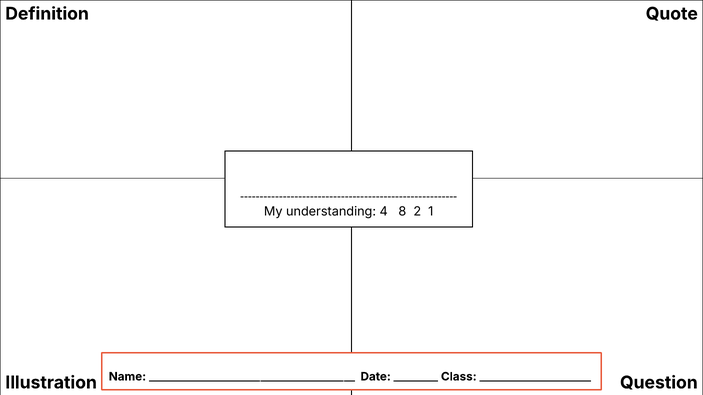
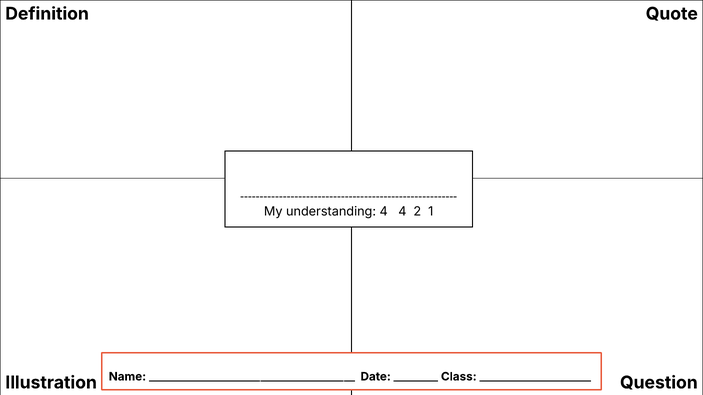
4 8: 8 -> 4 (402, 212)
